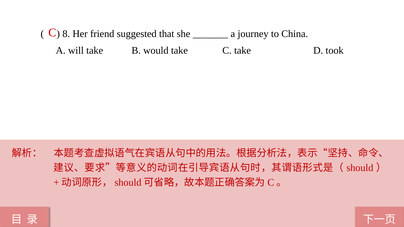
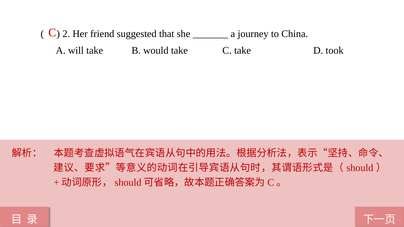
8: 8 -> 2 (66, 34)
